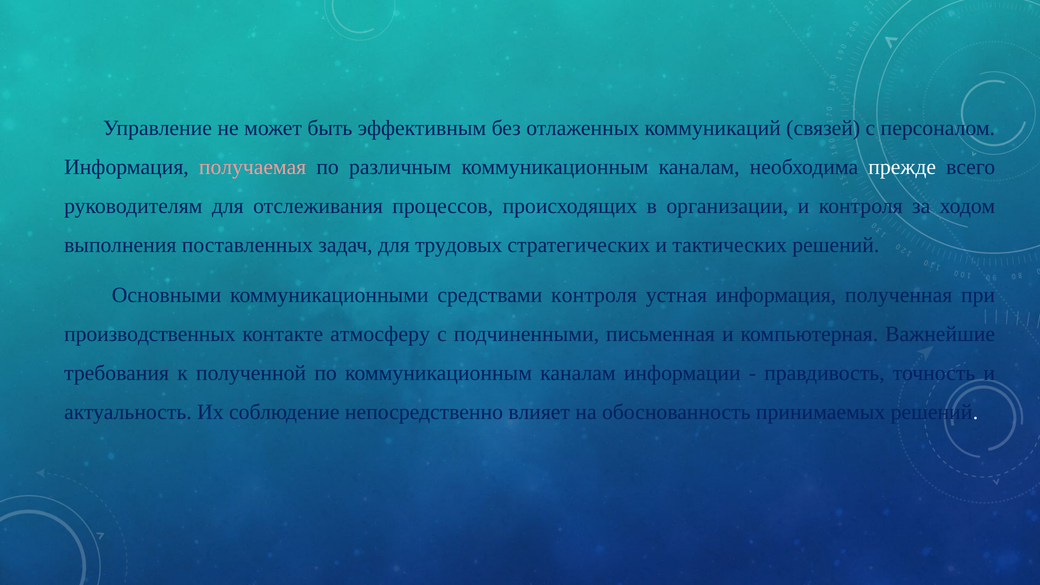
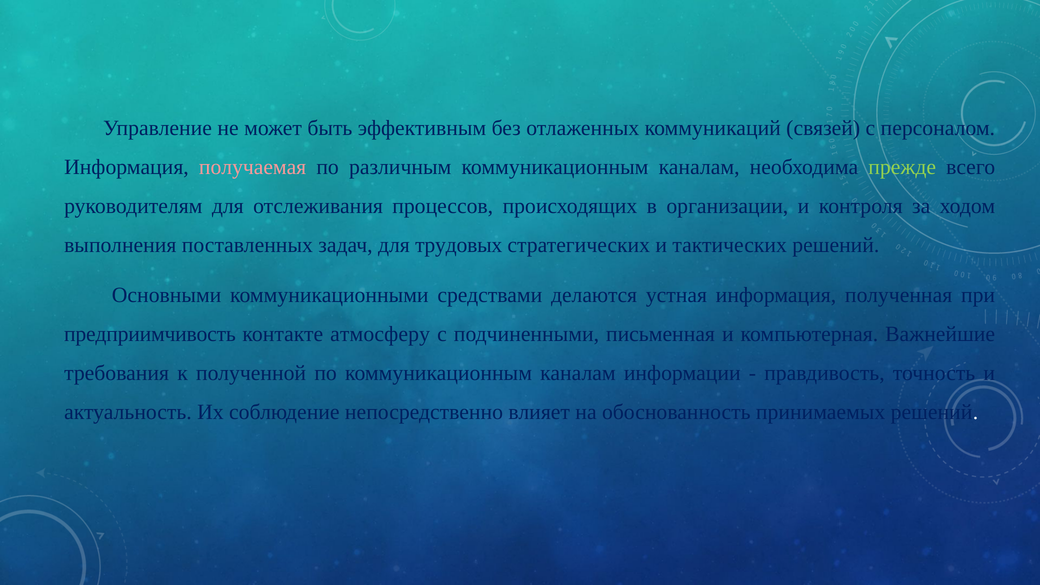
прежде colour: white -> light green (902, 167)
средствами контроля: контроля -> делаются (594, 295)
производственных: производственных -> предприимчивость (150, 334)
